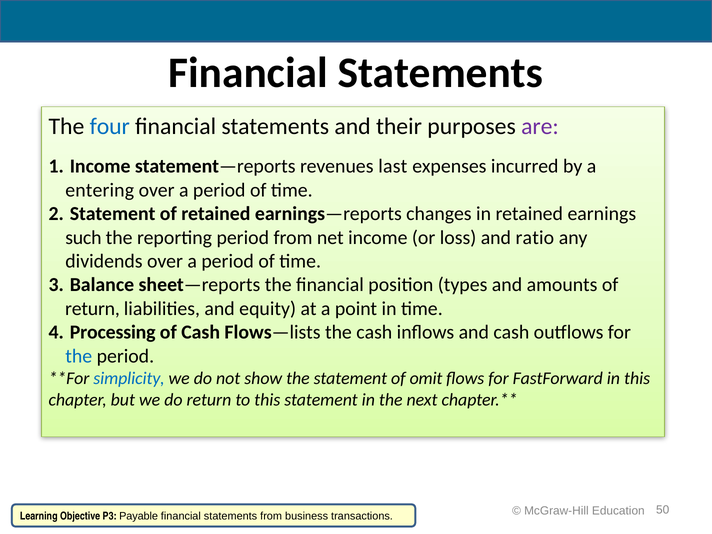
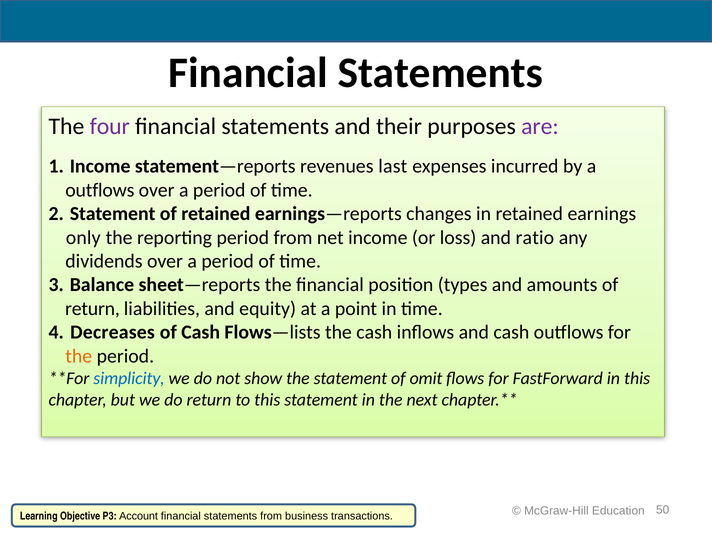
four colour: blue -> purple (110, 126)
entering: entering -> outflows (100, 190)
such: such -> only (83, 237)
Processing: Processing -> Decreases (113, 332)
the colour: blue -> orange (79, 356)
Payable: Payable -> Account (139, 516)
